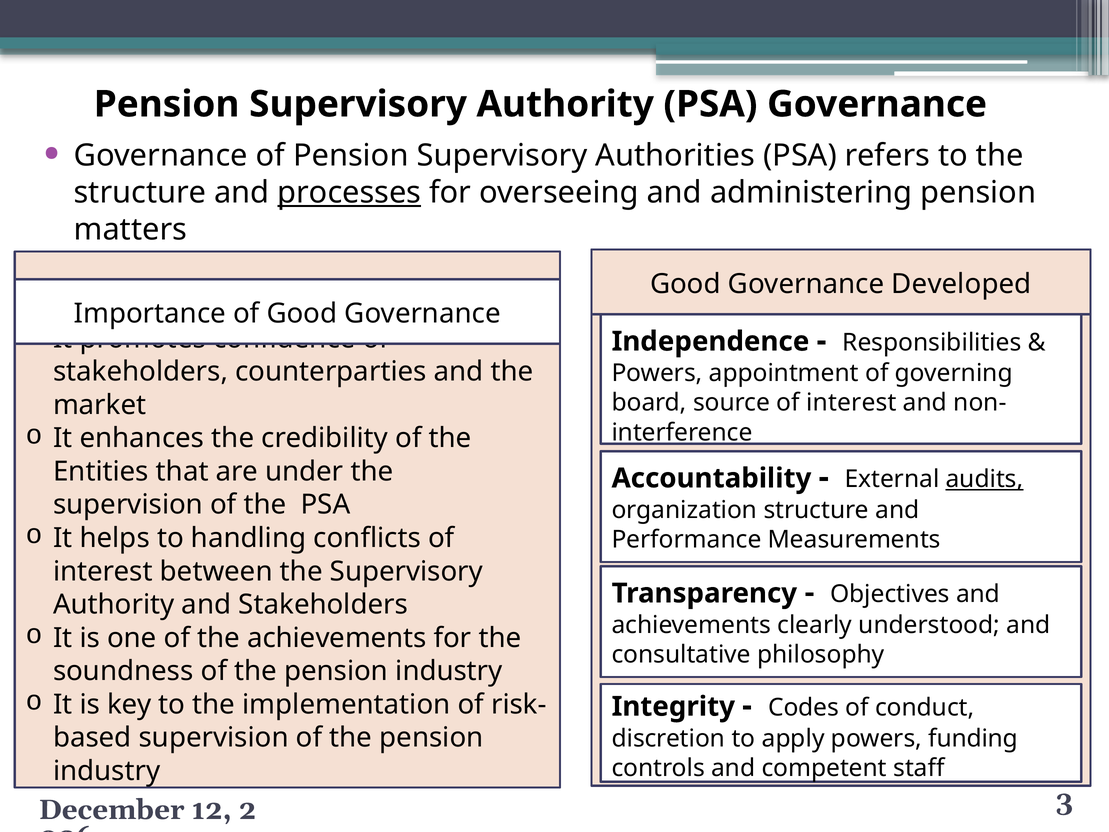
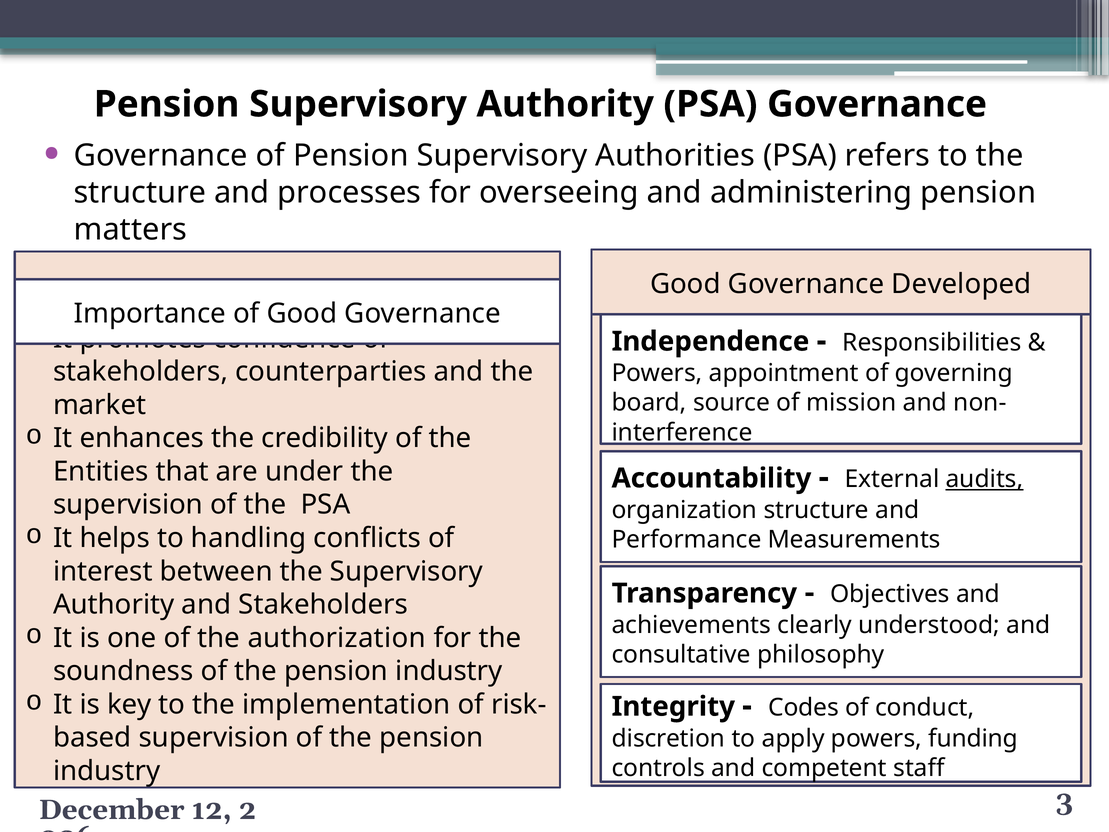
processes underline: present -> none (349, 193)
source of interest: interest -> mission (851, 403)
the achievements: achievements -> authorization (337, 638)
